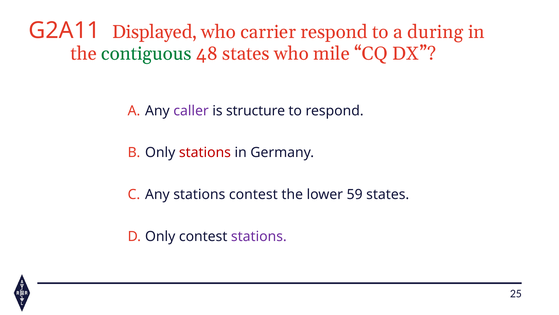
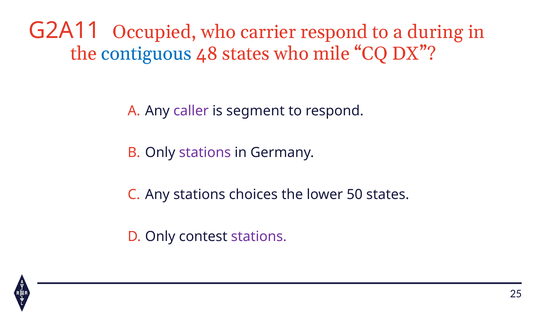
Displayed: Displayed -> Occupied (155, 32)
contiguous colour: green -> blue (146, 54)
structure: structure -> segment (255, 111)
stations colour: red -> purple (205, 152)
stations contest: contest -> choices (253, 194)
59: 59 -> 50 (355, 194)
